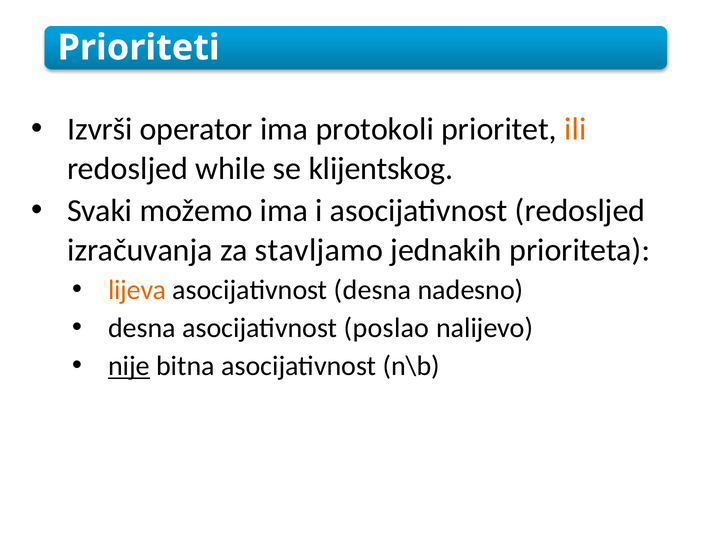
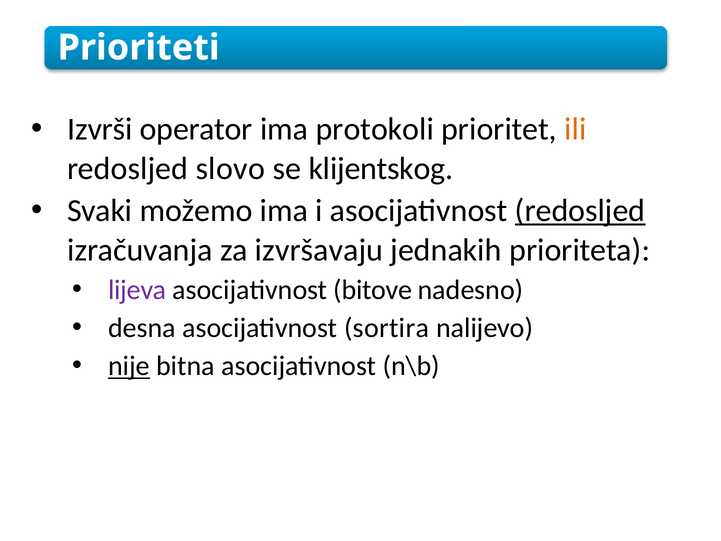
while: while -> slovo (230, 168)
redosljed underline: none -> present (580, 211)
stavljamo: stavljamo -> izvršavaju (319, 250)
lijeva colour: orange -> purple (137, 290)
asocijativnost desna: desna -> bitove (373, 290)
poslao: poslao -> sortira (387, 328)
